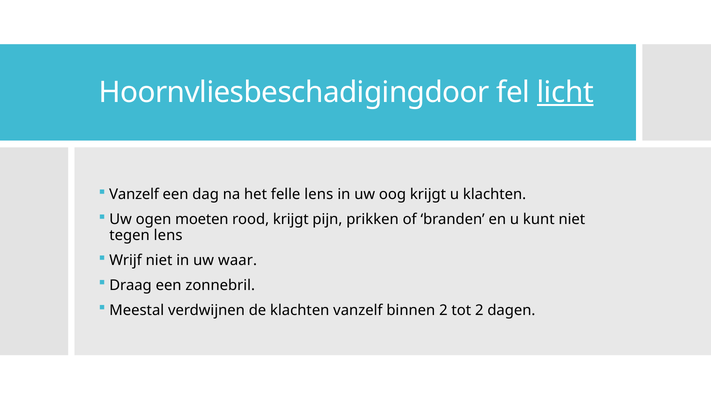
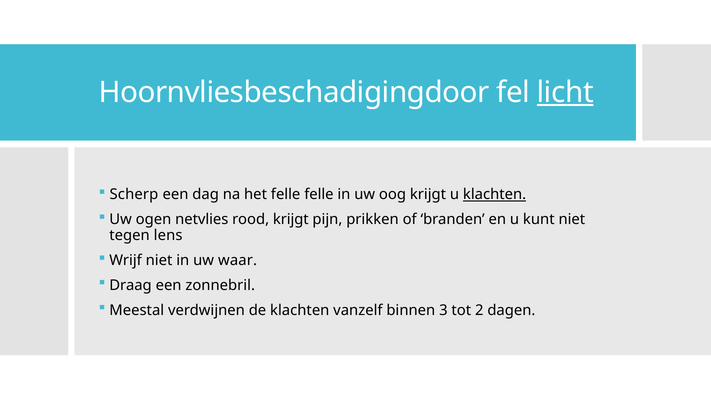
Vanzelf: Vanzelf -> Scherp (134, 194)
felle lens: lens -> felle (319, 194)
klachten underline: none -> present (495, 194)
moeten: moeten -> netvlies (202, 219)
binnen 2: 2 -> 3 (443, 310)
